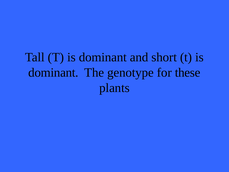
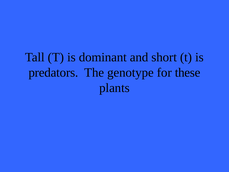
dominant: dominant -> predators (53, 72)
